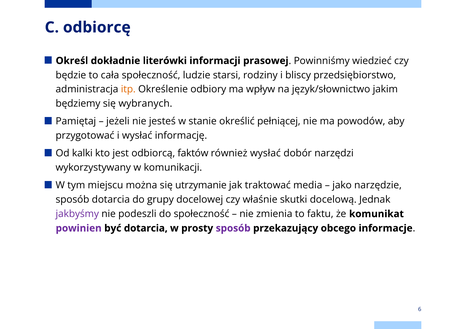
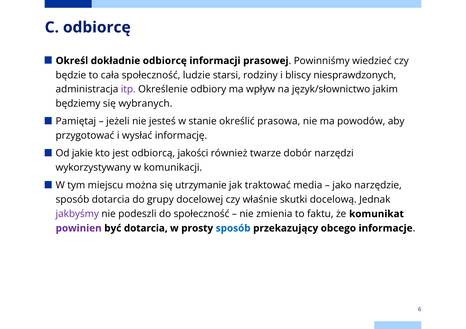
dokładnie literówki: literówki -> odbiorcę (165, 61)
przedsiębiorstwo: przedsiębiorstwo -> niesprawdzonych (355, 75)
itp colour: orange -> purple (128, 90)
pełniącej: pełniącej -> prasowa (279, 122)
kalki: kalki -> jakie (82, 154)
faktów: faktów -> jakości (193, 154)
również wysłać: wysłać -> twarze (266, 154)
sposób colour: purple -> blue (233, 229)
